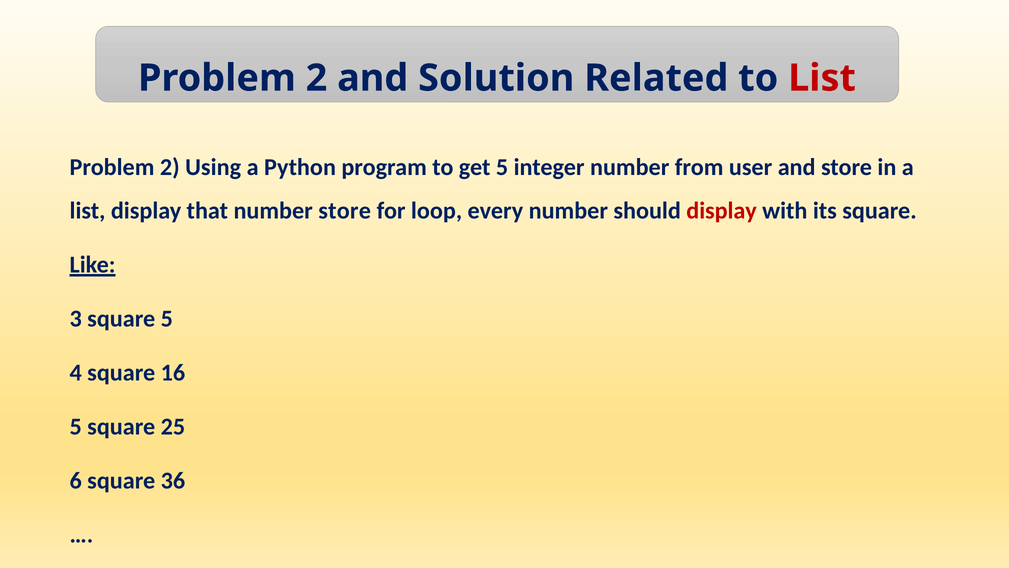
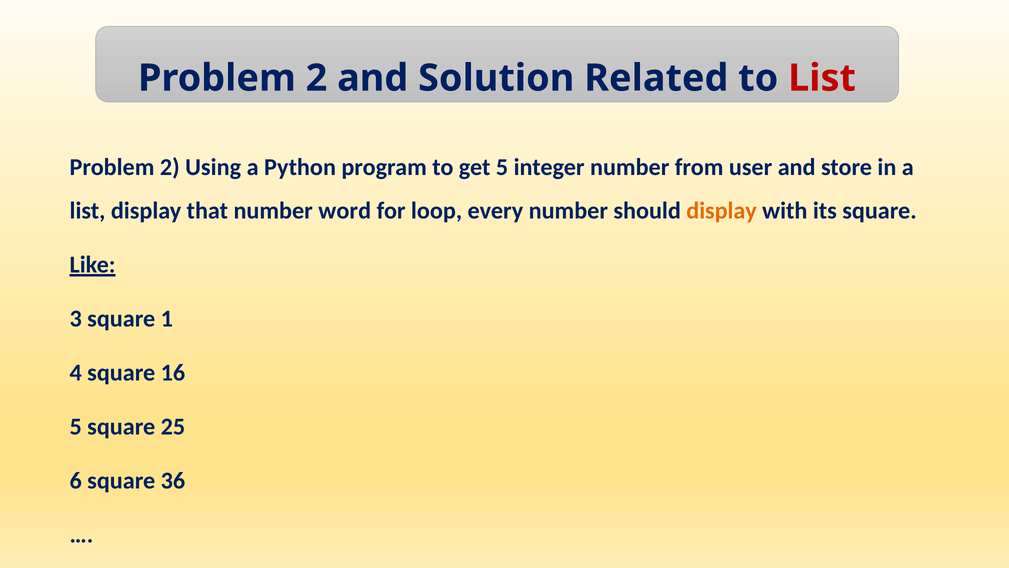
number store: store -> word (345, 211)
display colour: red -> orange (722, 211)
square 5: 5 -> 1 (167, 319)
